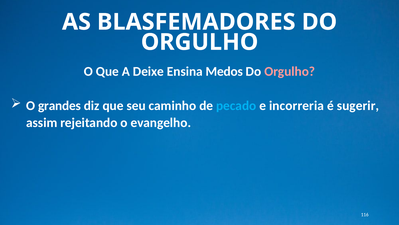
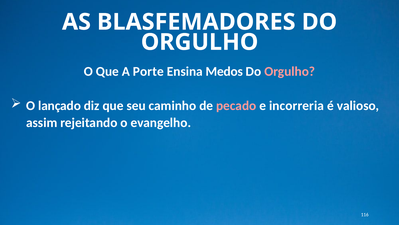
Deixe: Deixe -> Porte (148, 71)
grandes: grandes -> lançado (59, 105)
pecado colour: light blue -> pink (236, 105)
sugerir: sugerir -> valioso (358, 105)
